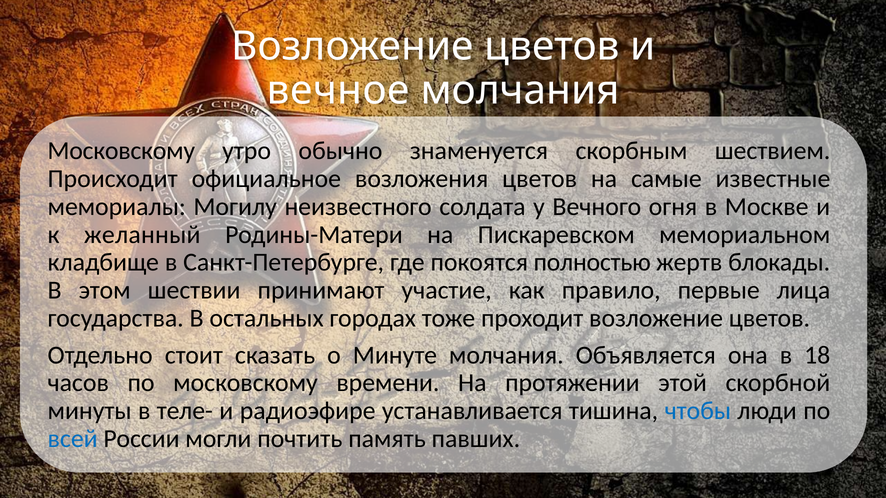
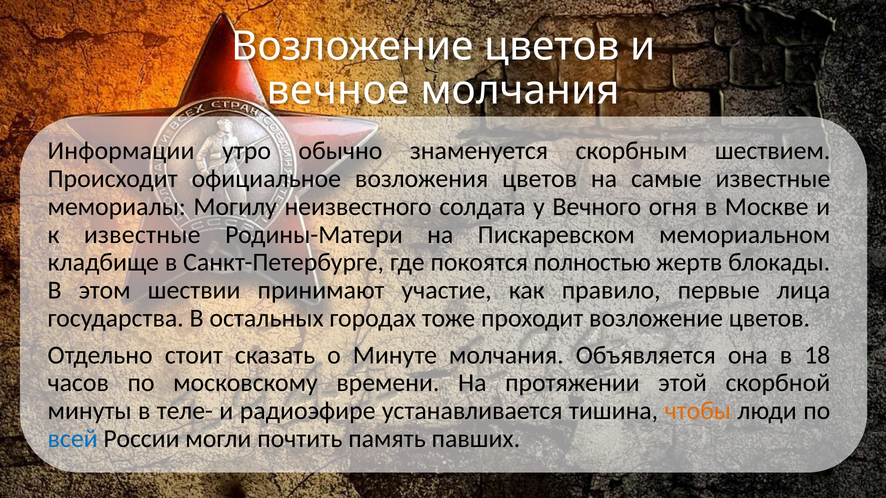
Московскому: Московскому -> Информации (121, 151)
к желанный: желанный -> известные (142, 235)
чтобы colour: blue -> orange (698, 411)
